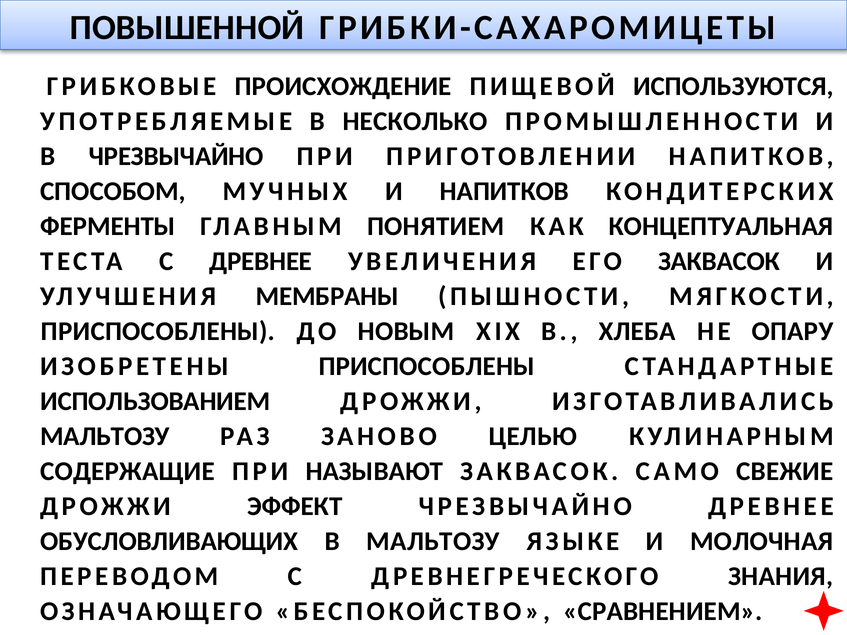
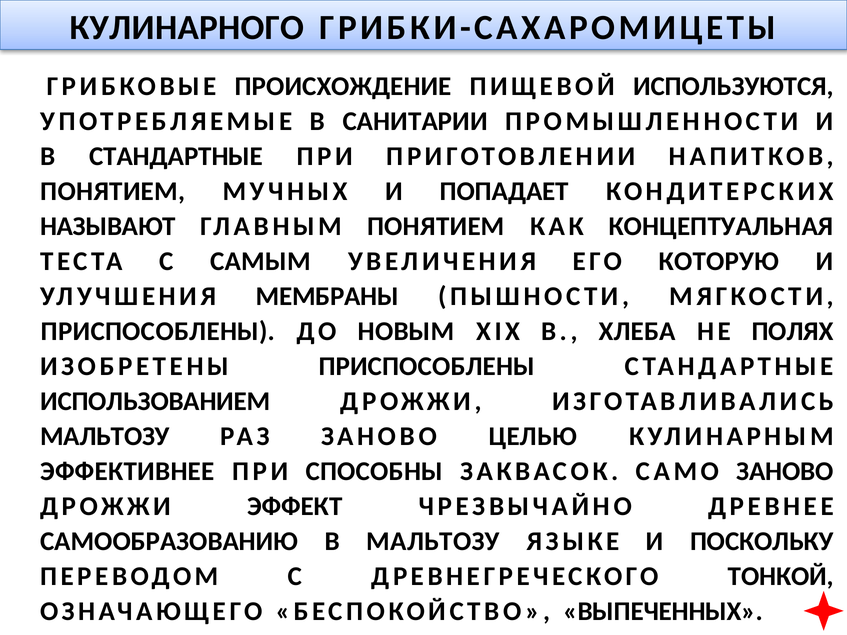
ПОВЫШЕННОЙ: ПОВЫШЕННОЙ -> КУЛИНАРНОГО (187, 28)
НЕСКОЛЬКО: НЕСКОЛЬКО -> САНИТАРИИ (415, 121)
В ЧРЕЗВЫЧАЙНО: ЧРЕЗВЫЧАЙНО -> СТАНДАРТНЫЕ (176, 156)
СПОСОБОМ: СПОСОБОМ -> ПОНЯТИЕМ (113, 191)
И НАПИТКОВ: НАПИТКОВ -> ПОПАДАЕТ (504, 191)
ФЕРМЕНТЫ: ФЕРМЕНТЫ -> НАЗЫВАЮТ (108, 226)
С ДРЕВНЕЕ: ДРЕВНЕЕ -> САМЫМ (261, 261)
ЕГО ЗАКВАСОК: ЗАКВАСОК -> КОТОРУЮ (719, 261)
ОПАРУ: ОПАРУ -> ПОЛЯХ (793, 332)
СОДЕРЖАЩИЕ: СОДЕРЖАЩИЕ -> ЭФФЕКТИВНЕЕ (127, 472)
НАЗЫВАЮТ: НАЗЫВАЮТ -> СПОСОБНЫ (374, 472)
САМО СВЕЖИЕ: СВЕЖИЕ -> ЗАНОВО (785, 472)
ОБУСЛОВЛИВАЮЩИХ: ОБУСЛОВЛИВАЮЩИХ -> САМООБРАЗОВАНИЮ (169, 542)
МОЛОЧНАЯ: МОЛОЧНАЯ -> ПОСКОЛЬКУ (762, 542)
ЗНАНИЯ: ЗНАНИЯ -> ТОНКОЙ (781, 577)
СРАВНЕНИЕМ: СРАВНЕНИЕМ -> ВЫПЕЧЕННЫХ (663, 612)
